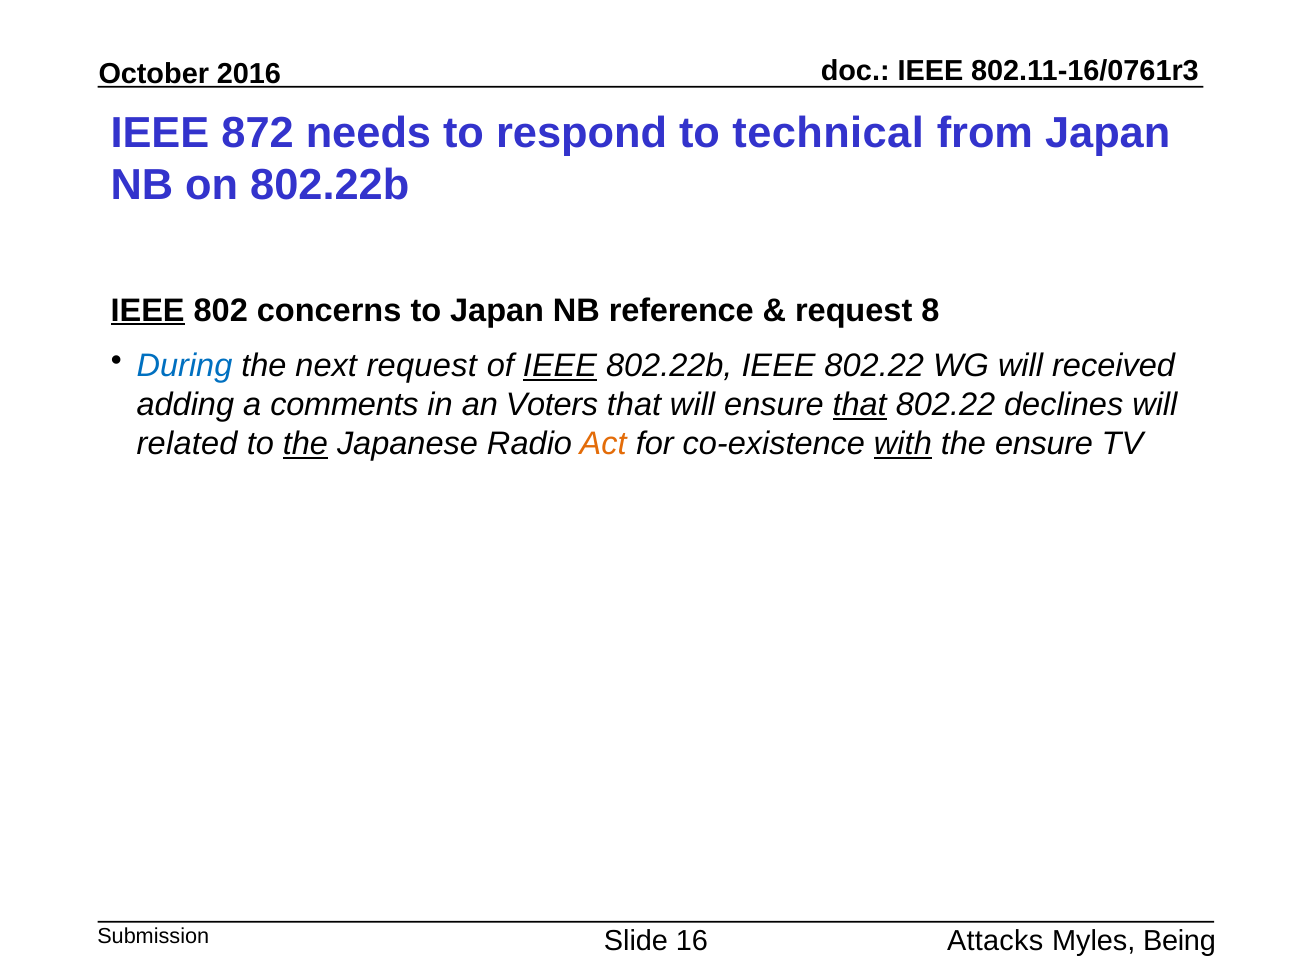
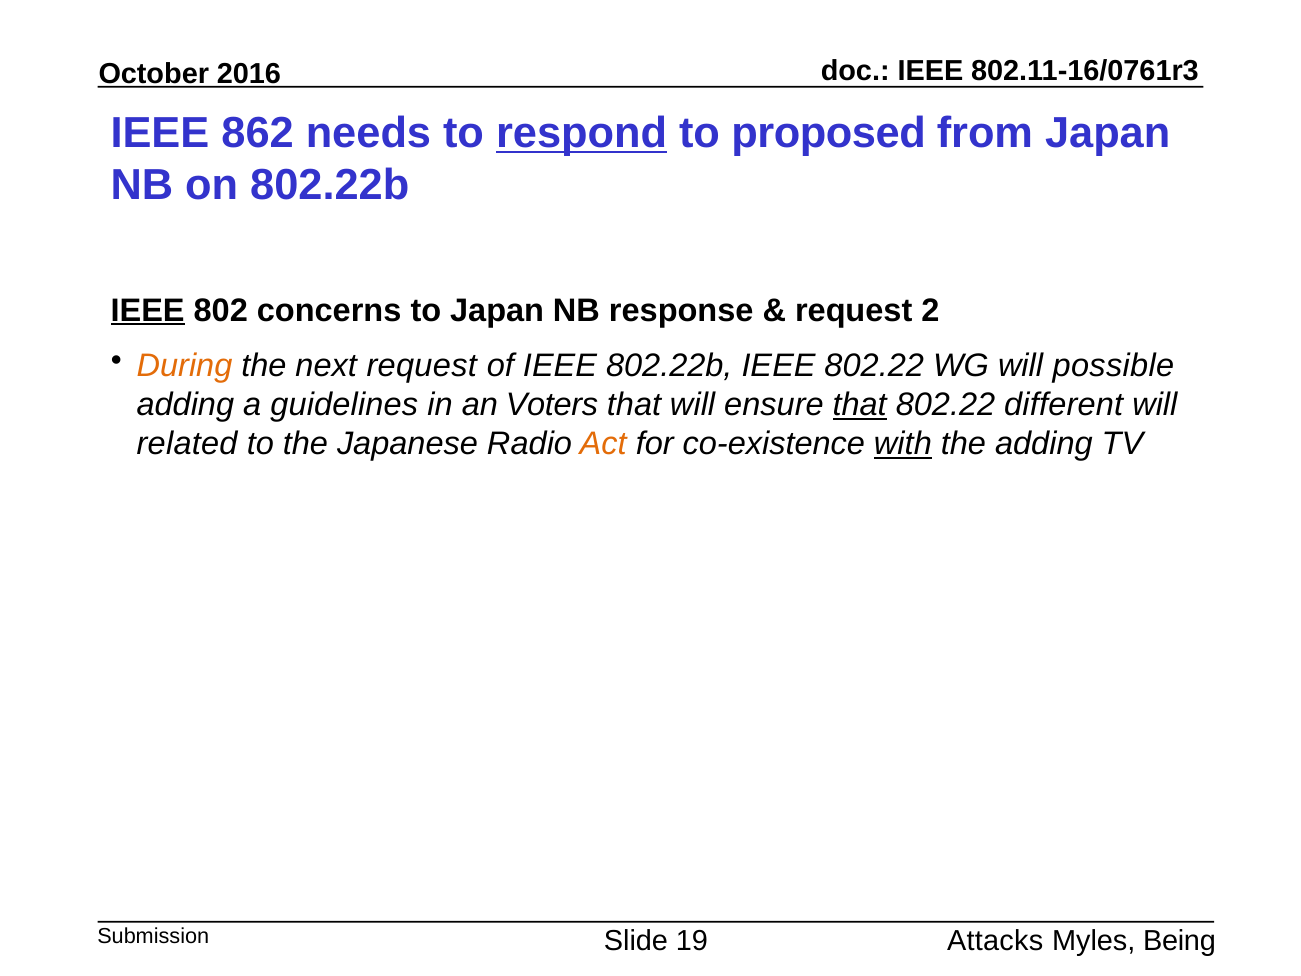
872: 872 -> 862 (258, 133)
respond underline: none -> present (582, 133)
technical: technical -> proposed (829, 133)
reference: reference -> response (681, 310)
8: 8 -> 2 (930, 310)
During colour: blue -> orange (185, 366)
IEEE underline: present -> none (560, 366)
received: received -> possible (1113, 366)
comments: comments -> guidelines (344, 405)
declines: declines -> different (1064, 405)
the underline: present -> none (305, 444)
the ensure: ensure -> adding (1044, 444)
16: 16 -> 19 (692, 941)
